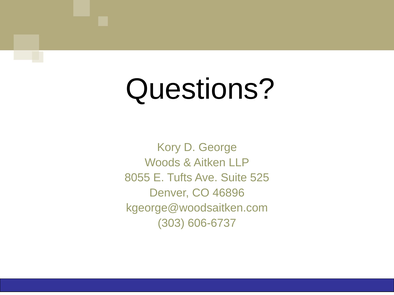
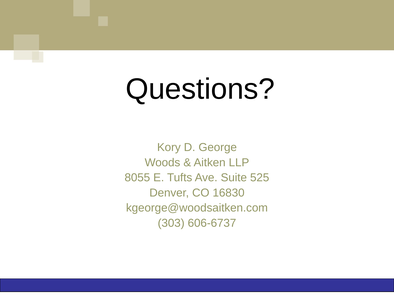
46896: 46896 -> 16830 (229, 193)
